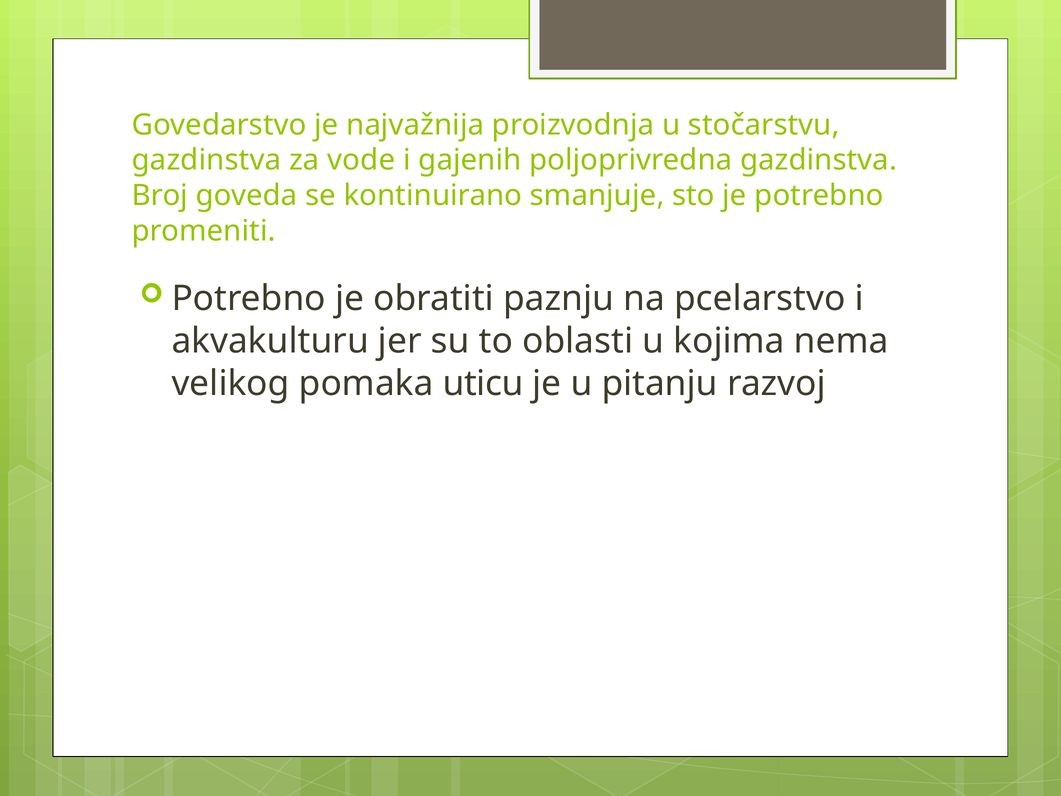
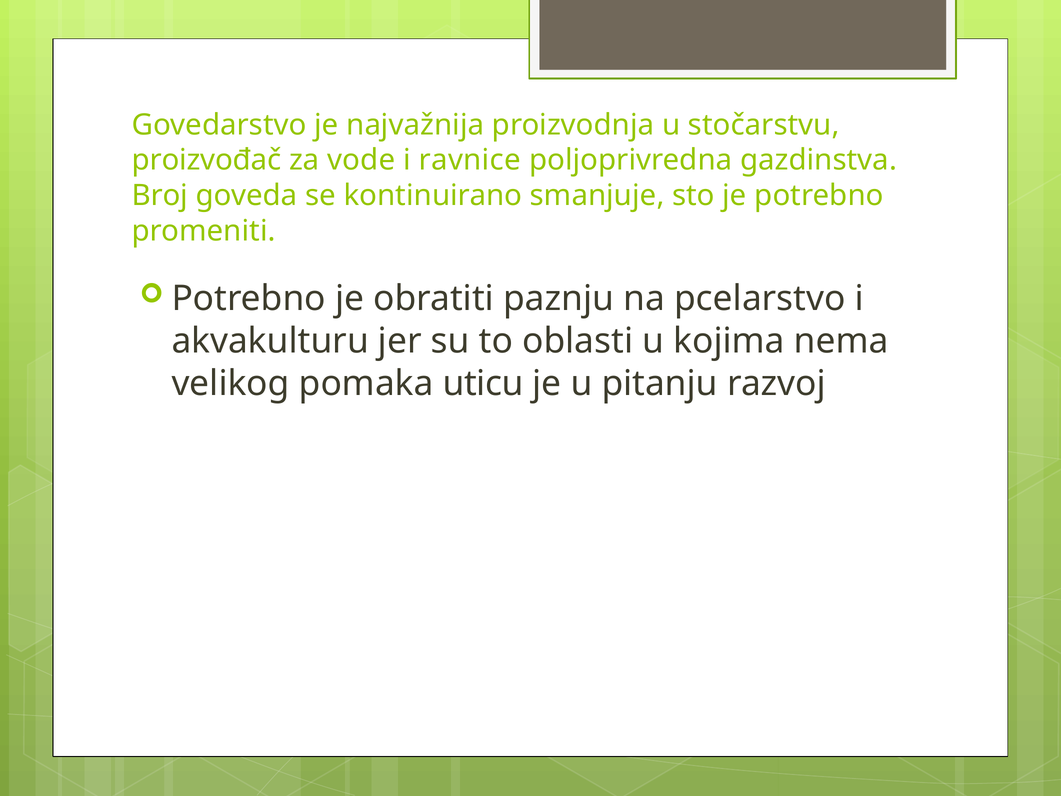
gazdinstva: gazdinstva -> proizvođač (207, 160)
gajenih: gajenih -> ravnice (470, 160)
